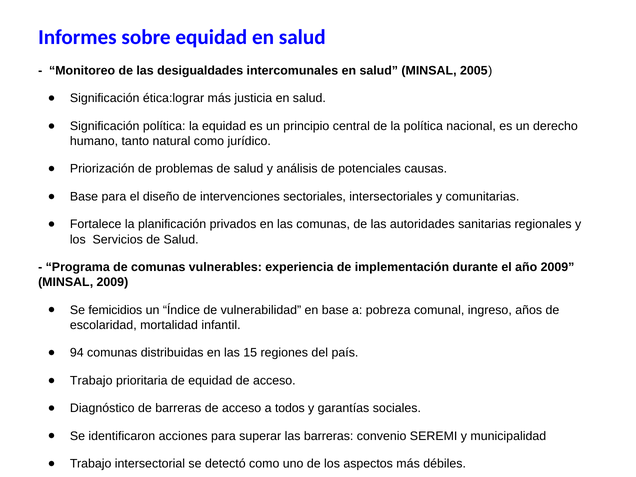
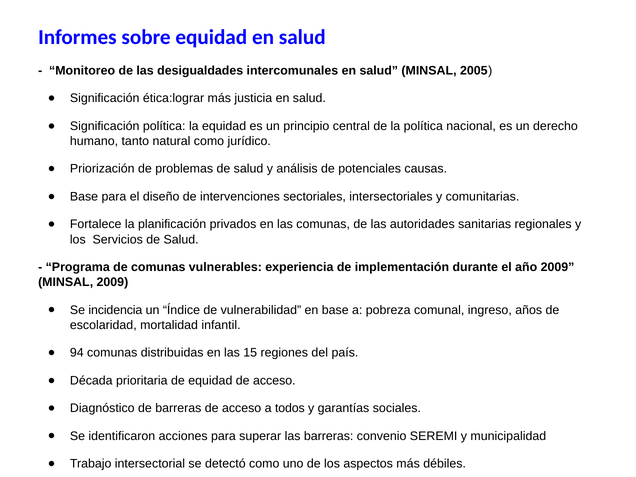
femicidios: femicidios -> incidencia (115, 310)
Trabajo: Trabajo -> Década (91, 381)
